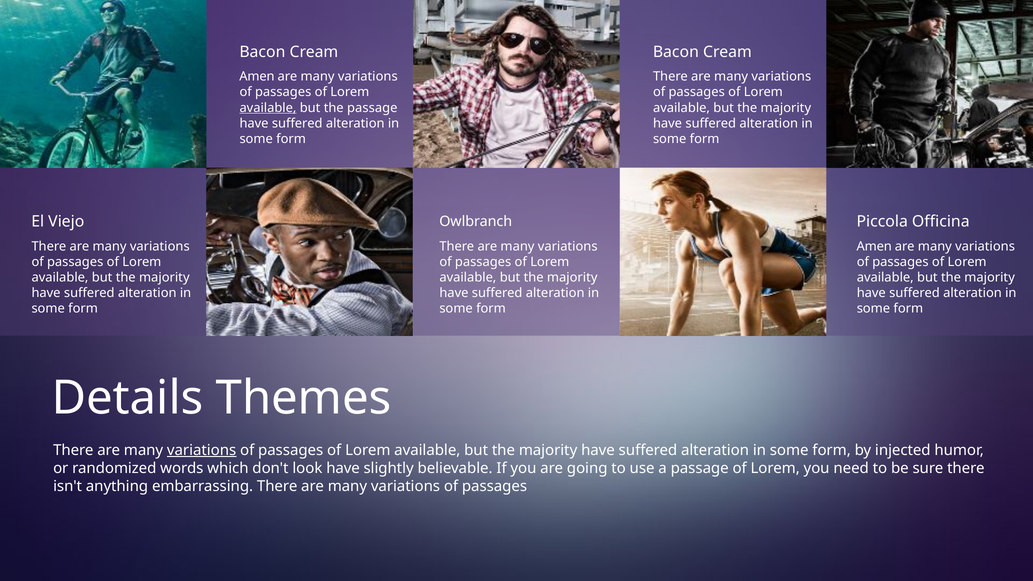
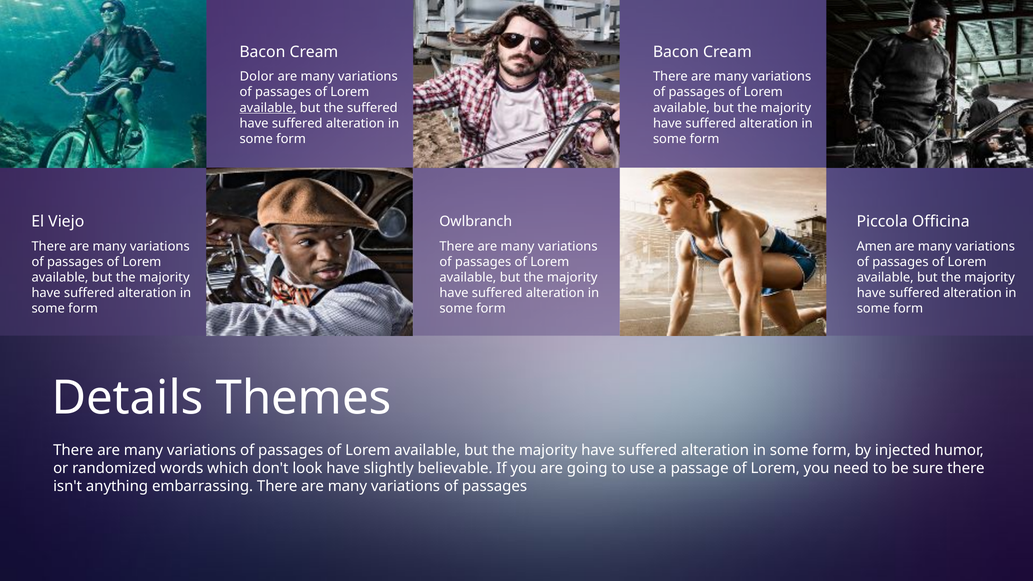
Amen: Amen -> Dolor (257, 77)
the passage: passage -> suffered (372, 108)
variations underline: present -> none (202, 450)
